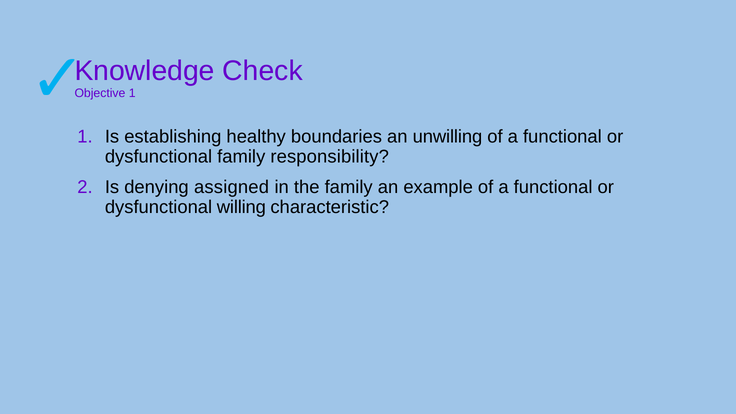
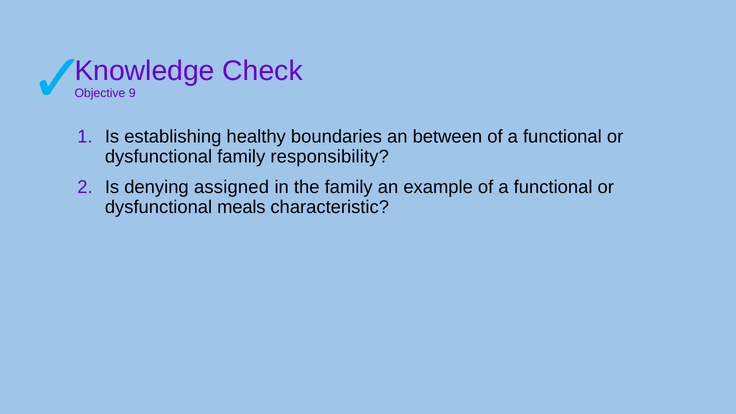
Objective 1: 1 -> 9 (132, 93)
unwilling: unwilling -> between (447, 137)
willing: willing -> meals (241, 207)
